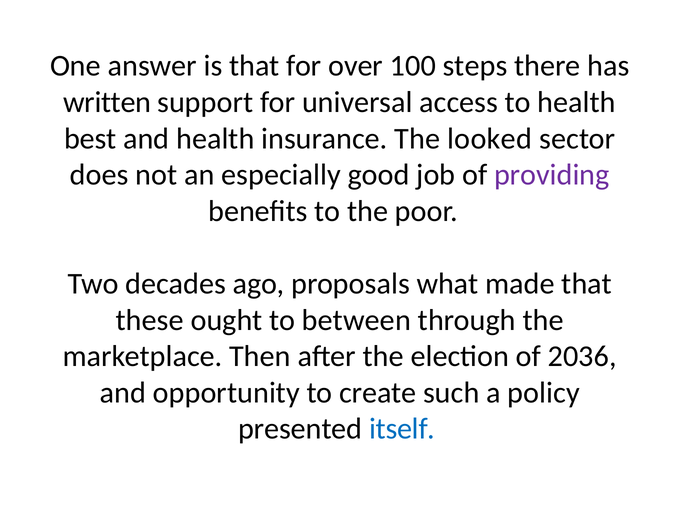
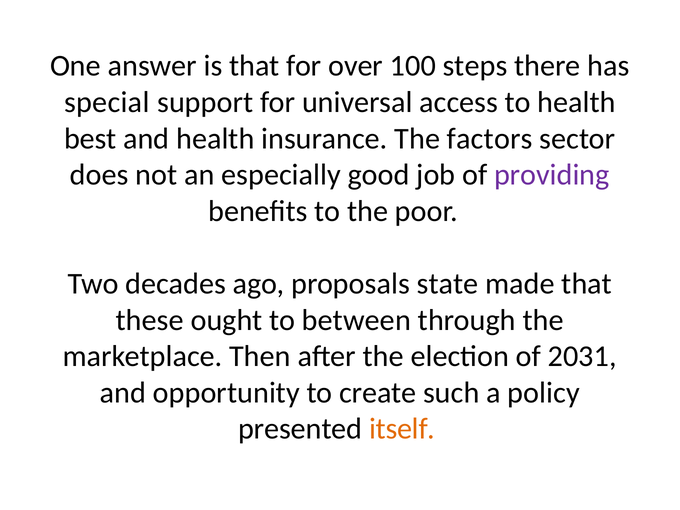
written: written -> special (107, 102)
looked: looked -> factors (490, 139)
what: what -> state (447, 284)
2036: 2036 -> 2031 (582, 356)
itself colour: blue -> orange (402, 429)
